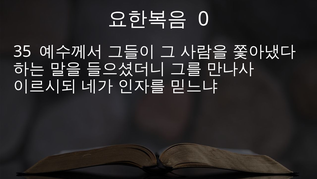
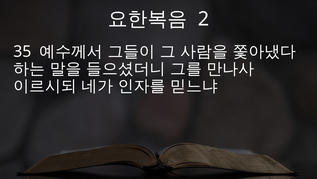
0: 0 -> 2 (203, 19)
